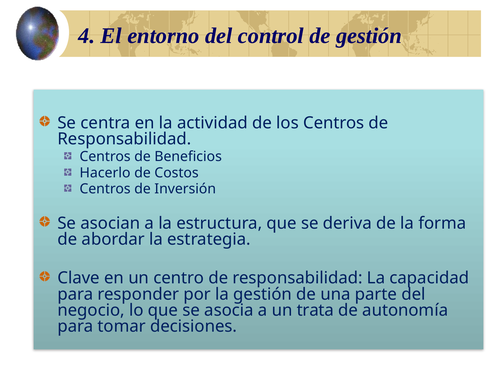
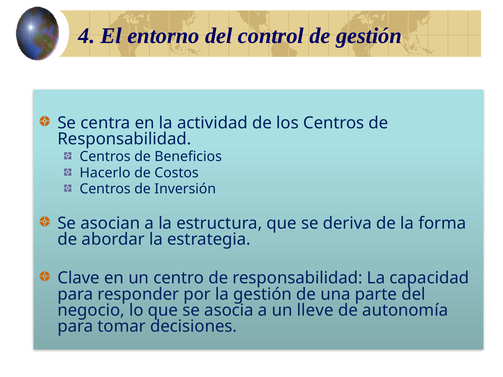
trata: trata -> lleve (315, 310)
